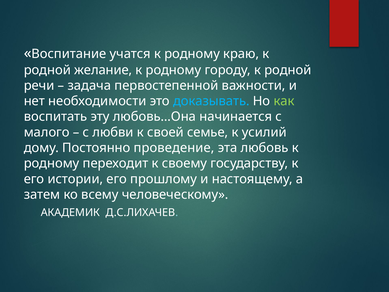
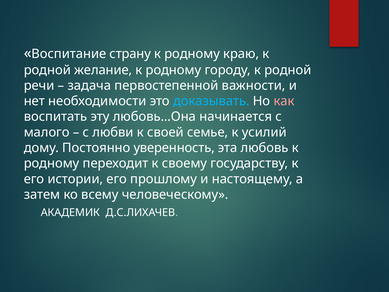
учатся: учатся -> страну (130, 54)
как colour: light green -> pink (284, 101)
проведение: проведение -> уверенность (174, 148)
